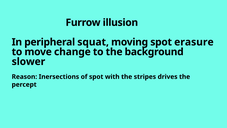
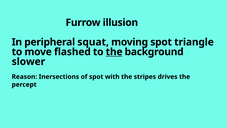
erasure: erasure -> triangle (194, 42)
change: change -> flashed (72, 52)
the underline: none -> present (114, 52)
